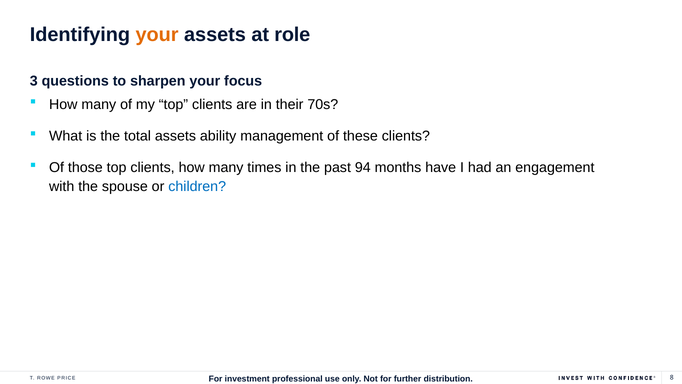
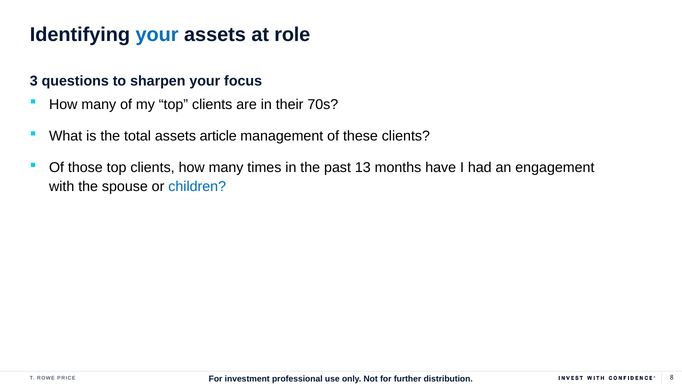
your colour: orange -> blue (157, 35)
ability: ability -> article (218, 136)
94: 94 -> 13 (363, 168)
